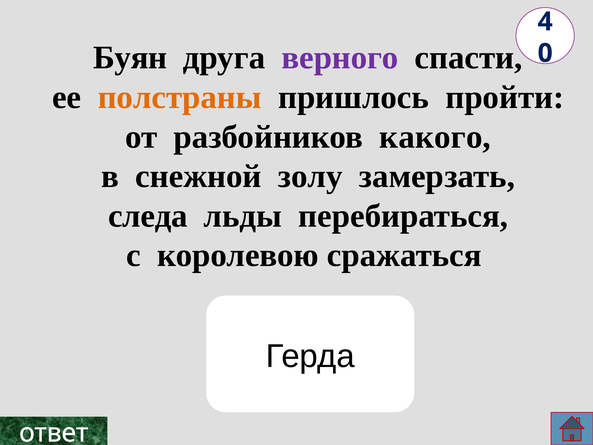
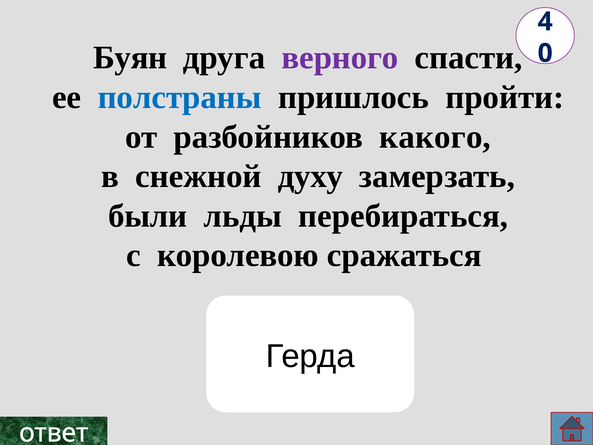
полстраны colour: orange -> blue (180, 97)
золу: золу -> духу (310, 176)
следа: следа -> были (148, 216)
